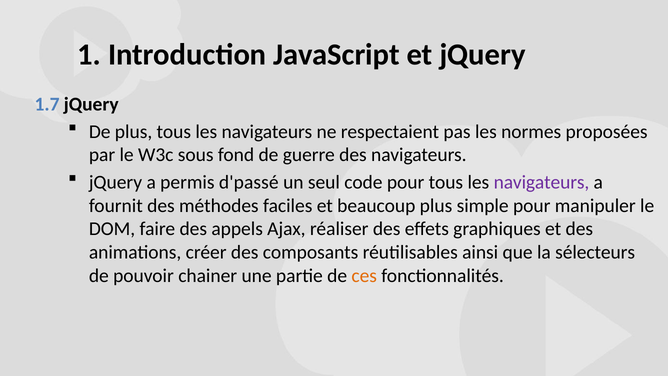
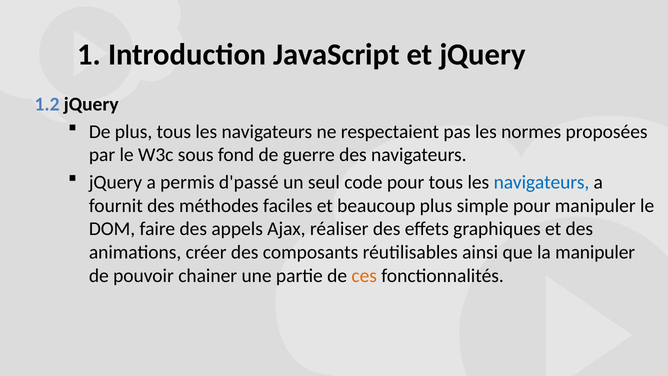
1.7: 1.7 -> 1.2 (47, 104)
navigateurs colour: purple -> blue (541, 182)
la sélecteurs: sélecteurs -> manipuler (595, 252)
